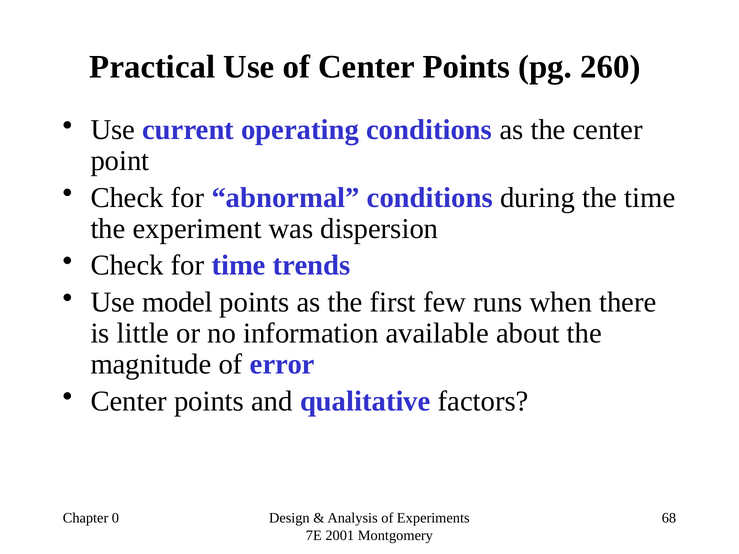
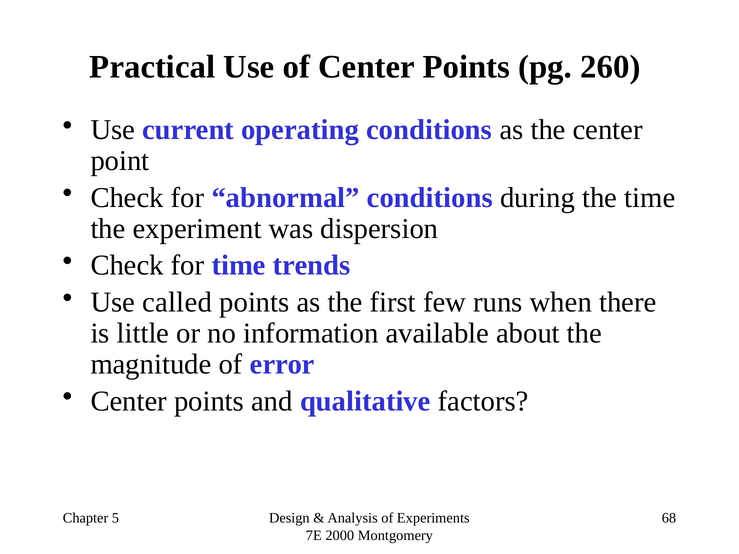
model: model -> called (177, 302)
0: 0 -> 5 (115, 518)
2001: 2001 -> 2000 (340, 536)
